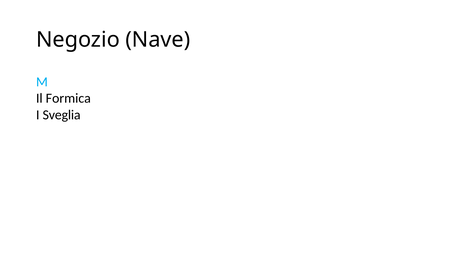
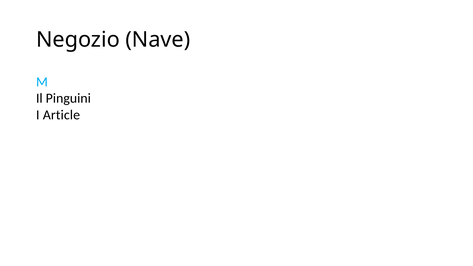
Formica: Formica -> Pinguini (68, 98)
Sveglia: Sveglia -> Article (61, 115)
